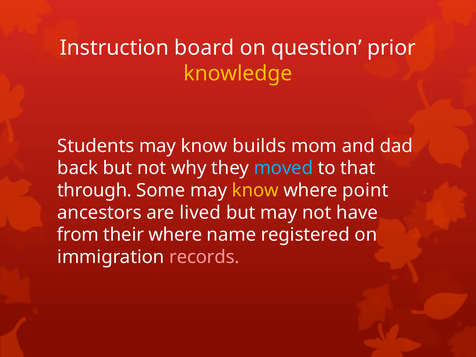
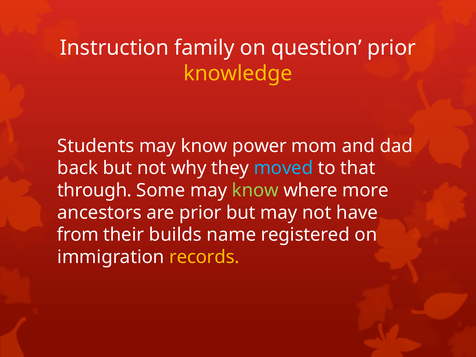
board: board -> family (204, 48)
builds: builds -> power (259, 146)
know colour: yellow -> light green (255, 190)
point: point -> more (365, 190)
are lived: lived -> prior (200, 213)
their where: where -> builds (175, 235)
records colour: pink -> yellow (204, 257)
